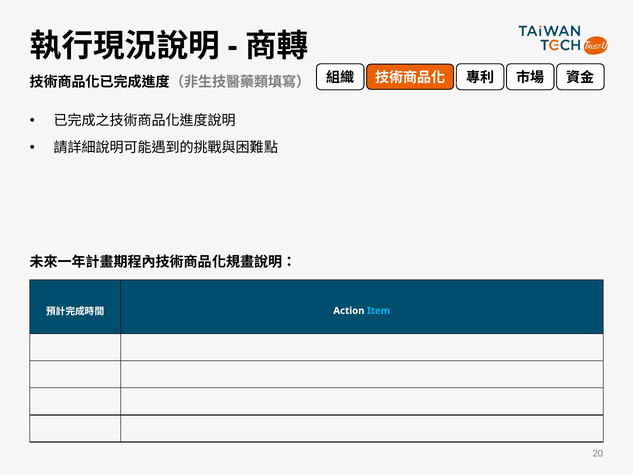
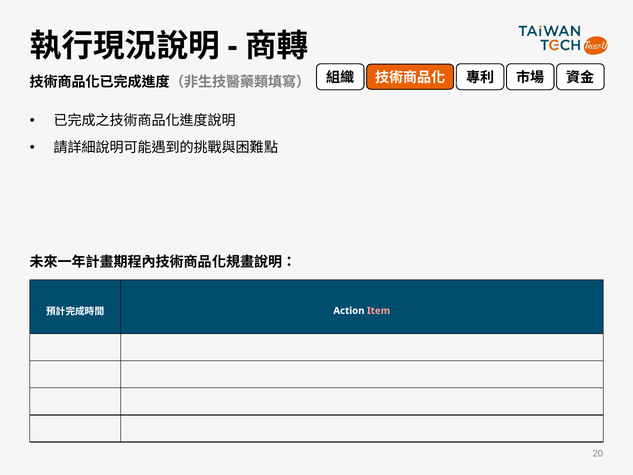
Item colour: light blue -> pink (379, 311)
